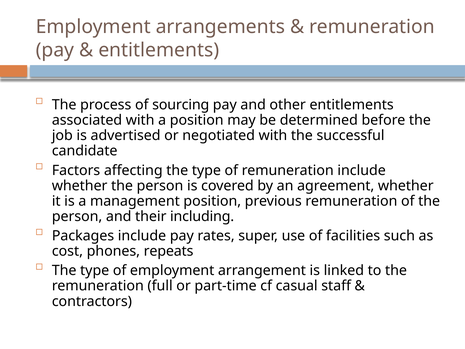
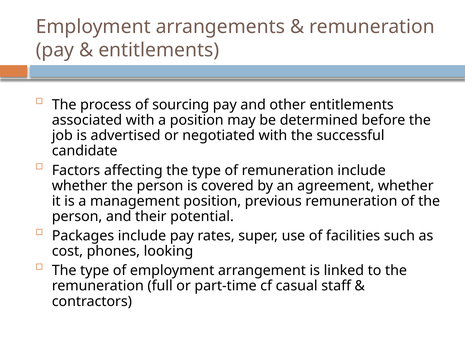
including: including -> potential (202, 216)
repeats: repeats -> looking (169, 251)
